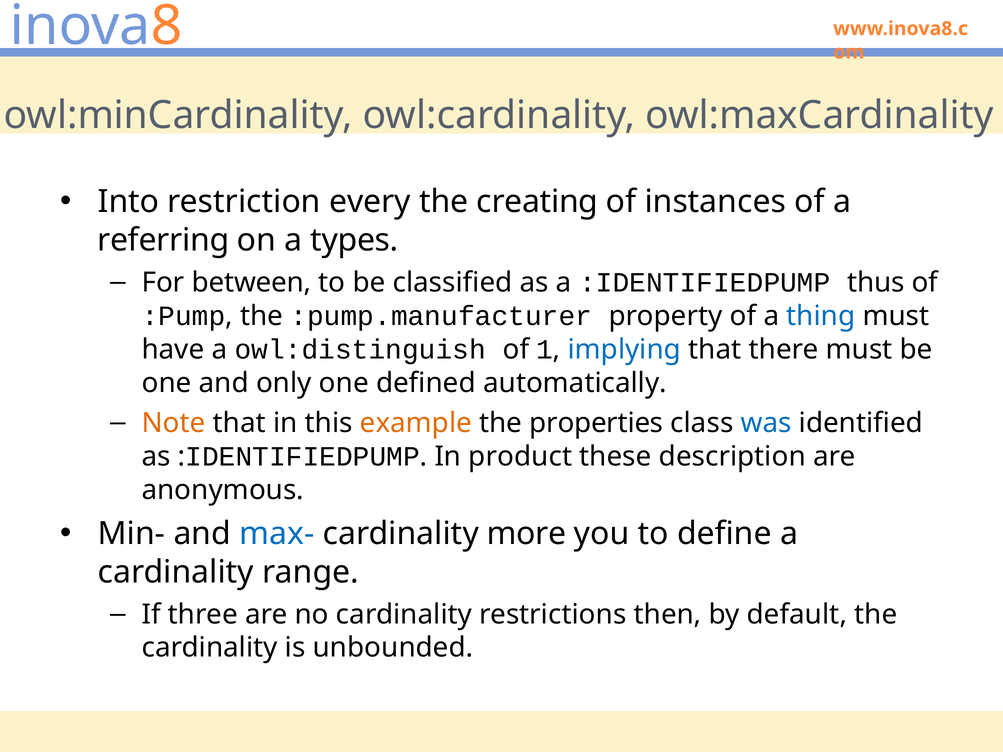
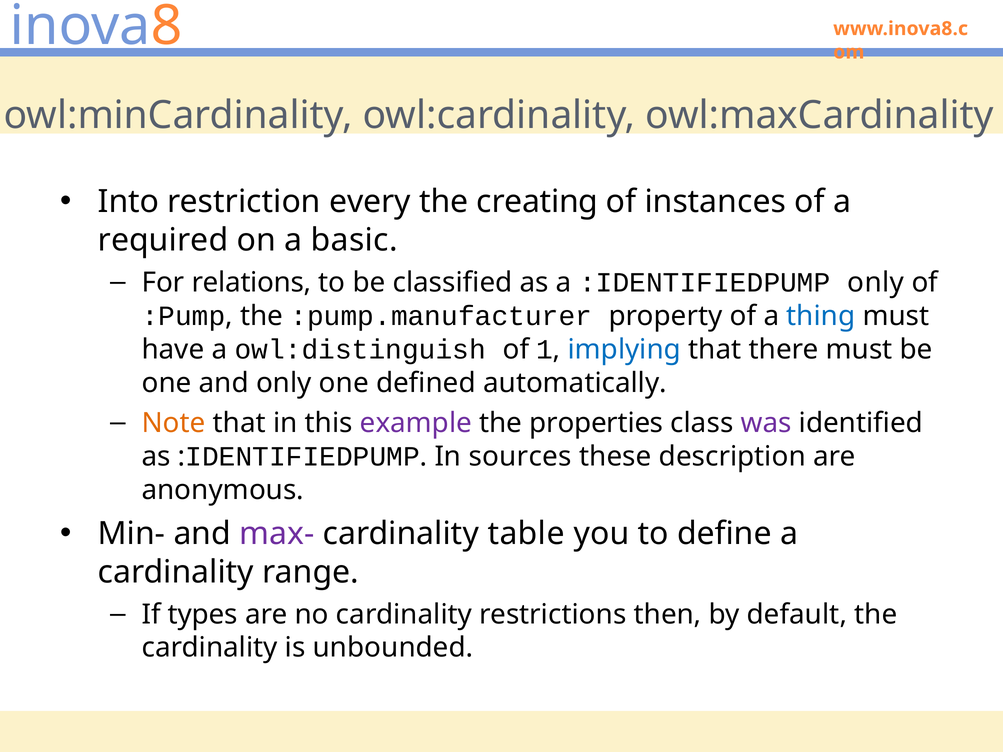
referring: referring -> required (163, 240)
types: types -> basic (354, 240)
between: between -> relations (252, 283)
:IDENTIFIEDPUMP thus: thus -> only (876, 283)
example colour: orange -> purple (416, 423)
was colour: blue -> purple (766, 423)
product: product -> sources (520, 457)
max- colour: blue -> purple (277, 534)
more: more -> table (526, 534)
three: three -> types (203, 615)
